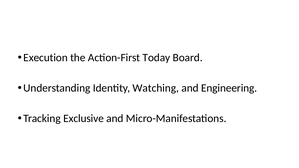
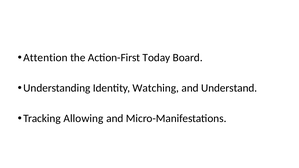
Execution: Execution -> Attention (45, 58)
Engineering: Engineering -> Understand (229, 88)
Exclusive: Exclusive -> Allowing (83, 119)
